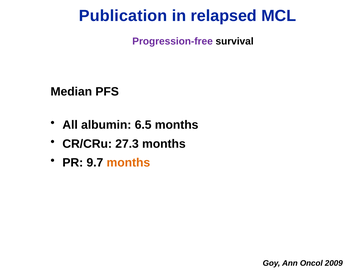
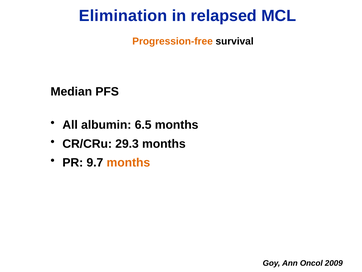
Publication: Publication -> Elimination (123, 16)
Progression-free colour: purple -> orange (173, 41)
27.3: 27.3 -> 29.3 (127, 144)
